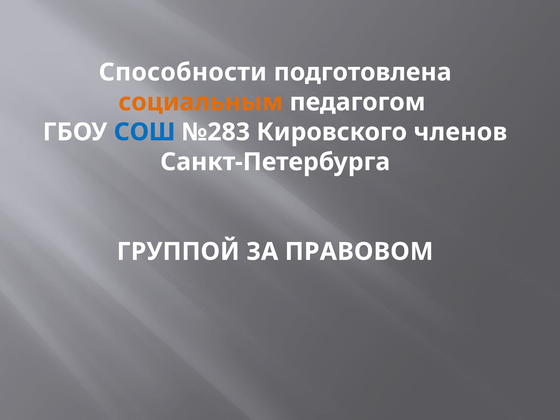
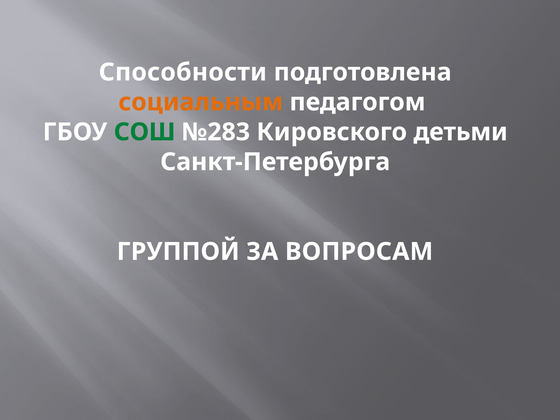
СОШ colour: blue -> green (145, 132)
членов: членов -> детьми (461, 132)
ПРАВОВОМ: ПРАВОВОМ -> ВОПРОСАМ (359, 252)
